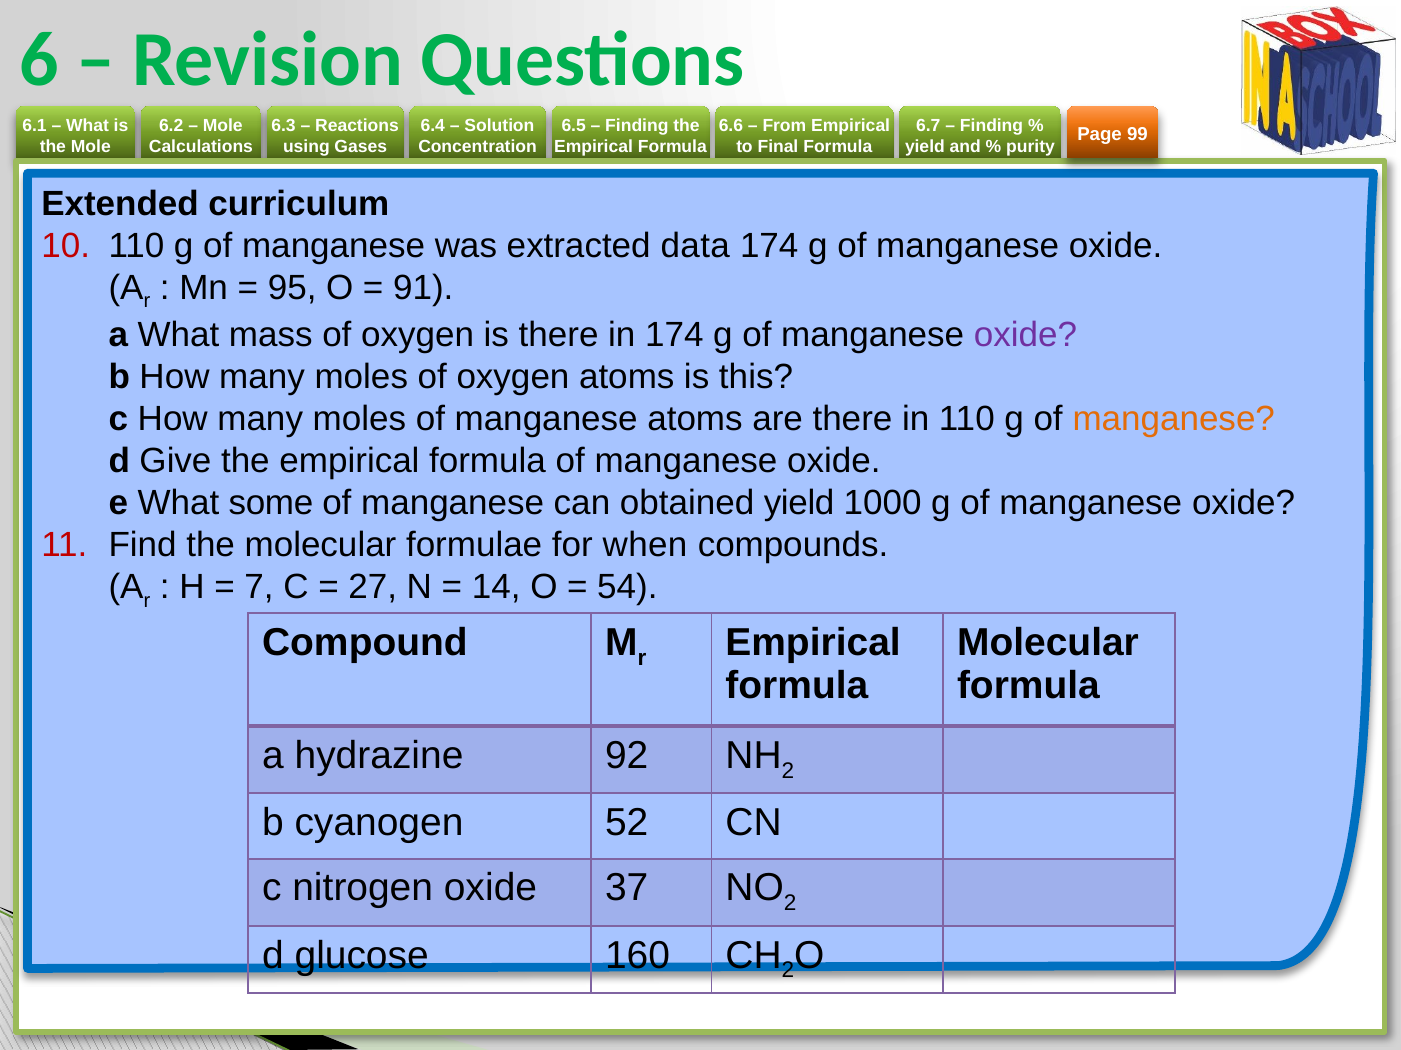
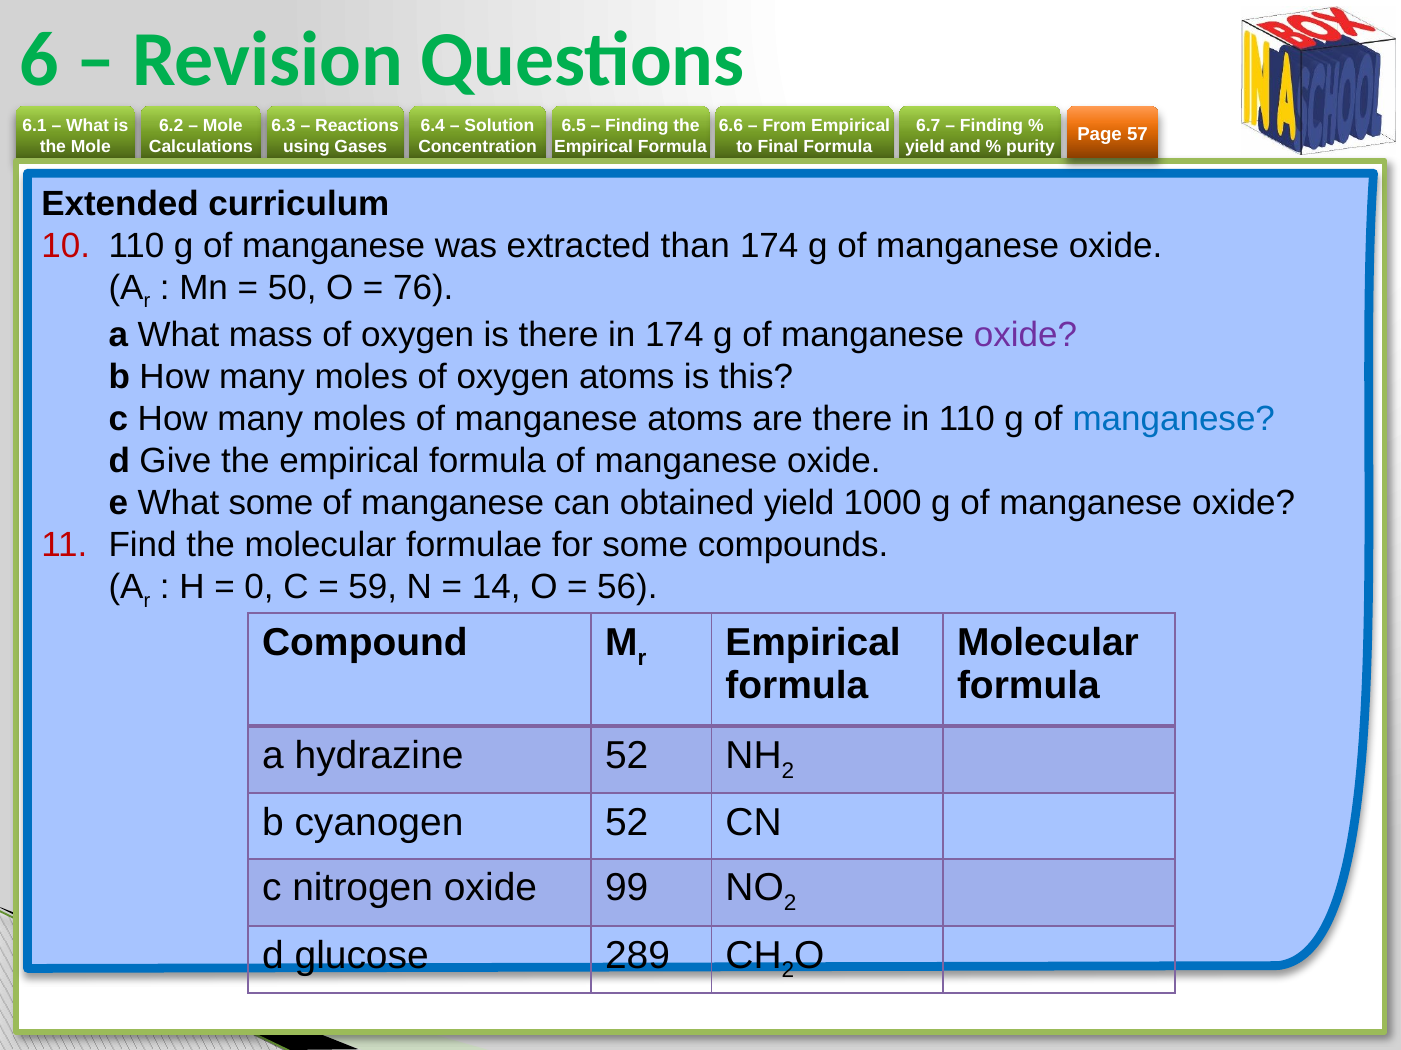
99: 99 -> 57 (1137, 135)
data: data -> than (695, 246)
95: 95 -> 50 (292, 288)
91: 91 -> 76 (423, 288)
manganese colour: orange -> blue (1174, 420)
for when: when -> some (645, 546)
7: 7 -> 0 (259, 588)
27: 27 -> 59 (373, 588)
54: 54 -> 56 (627, 588)
hydrazine 92: 92 -> 52 (627, 756)
37: 37 -> 99 (627, 889)
160: 160 -> 289 (638, 956)
